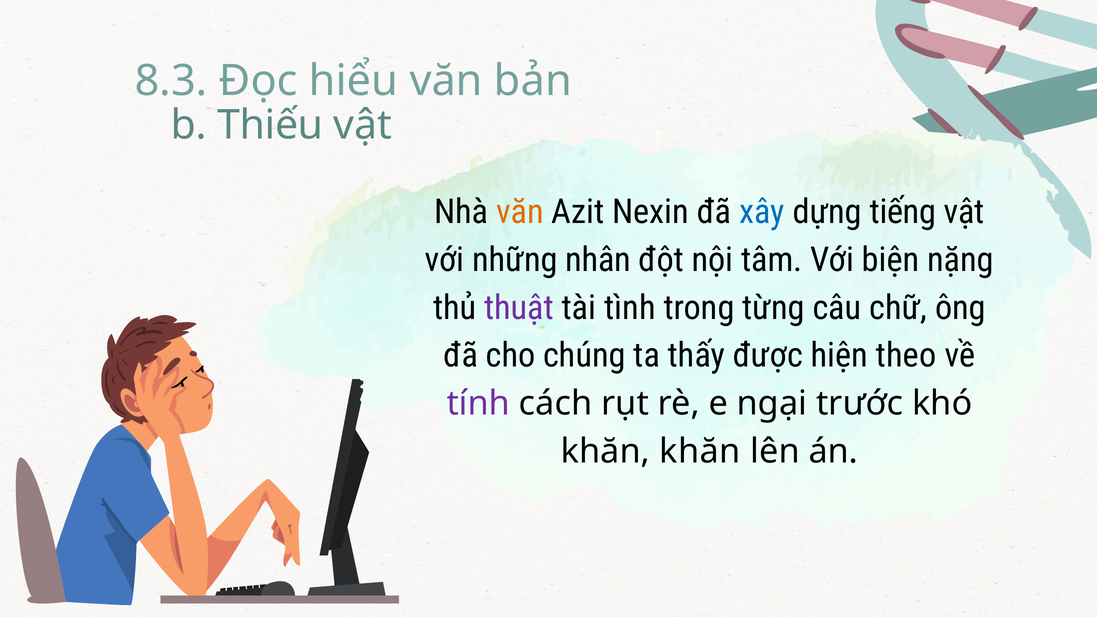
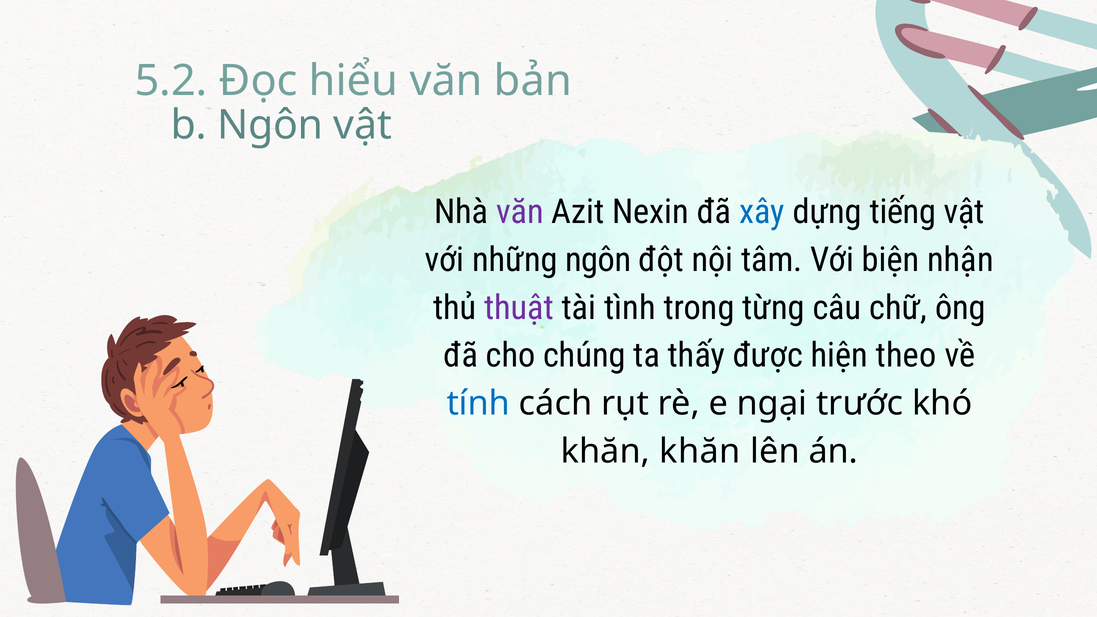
8.3: 8.3 -> 5.2 (171, 81)
b Thiếu: Thiếu -> Ngôn (270, 125)
văn colour: orange -> purple (520, 212)
những nhân: nhân -> ngôn (598, 260)
nặng: nặng -> nhận (960, 260)
tính colour: purple -> blue (478, 404)
